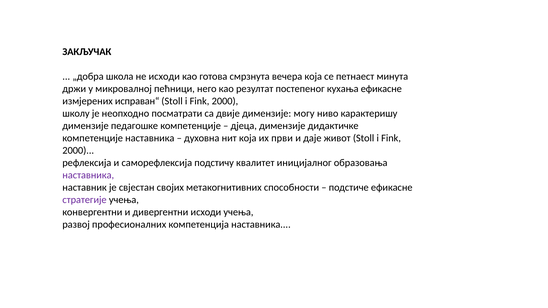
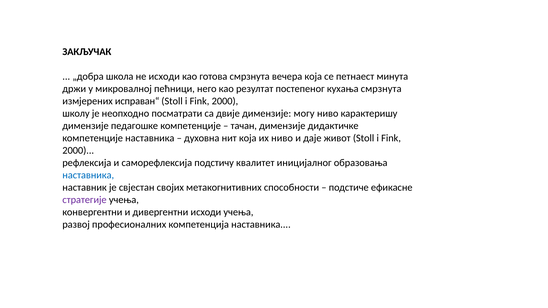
кухања ефикасне: ефикасне -> смрзнута (381, 89)
дјеца: дјеца -> тачан (244, 126)
их први: први -> ниво (282, 138)
наставника colour: purple -> blue (88, 175)
